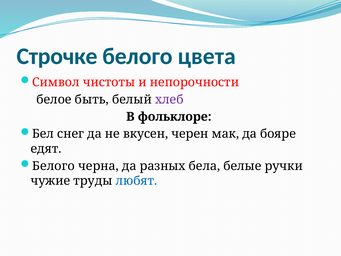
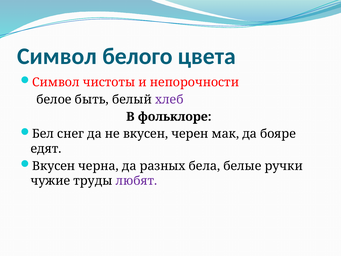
Строчке: Строчке -> Символ (57, 56)
Белого: Белого -> Вкусен (54, 166)
любят colour: blue -> purple (136, 181)
